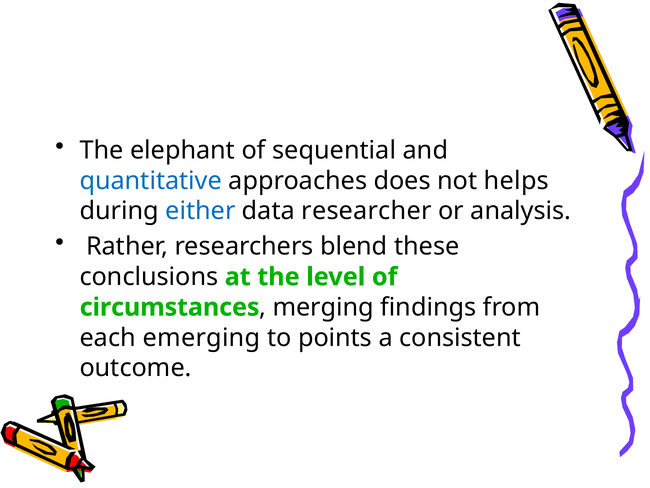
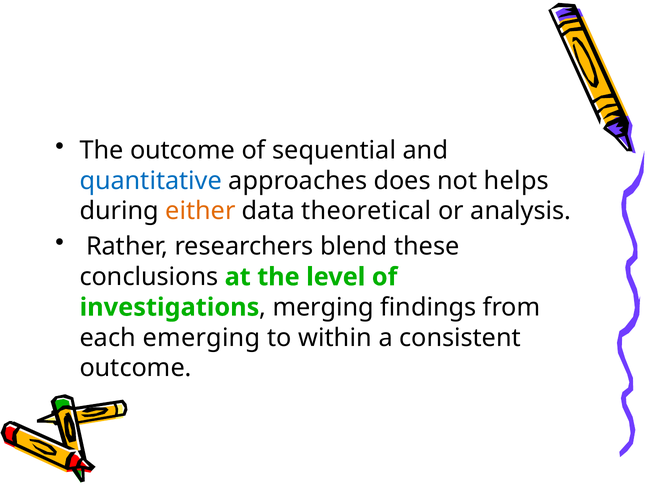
The elephant: elephant -> outcome (183, 150)
either colour: blue -> orange (200, 211)
researcher: researcher -> theoretical (366, 211)
circumstances: circumstances -> investigations (169, 307)
points: points -> within (335, 337)
